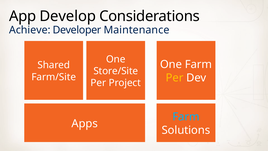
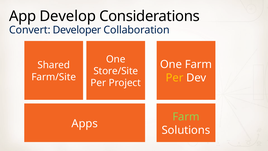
Achieve: Achieve -> Convert (30, 30)
Maintenance: Maintenance -> Collaboration (137, 30)
Farm colour: light blue -> light green (186, 117)
